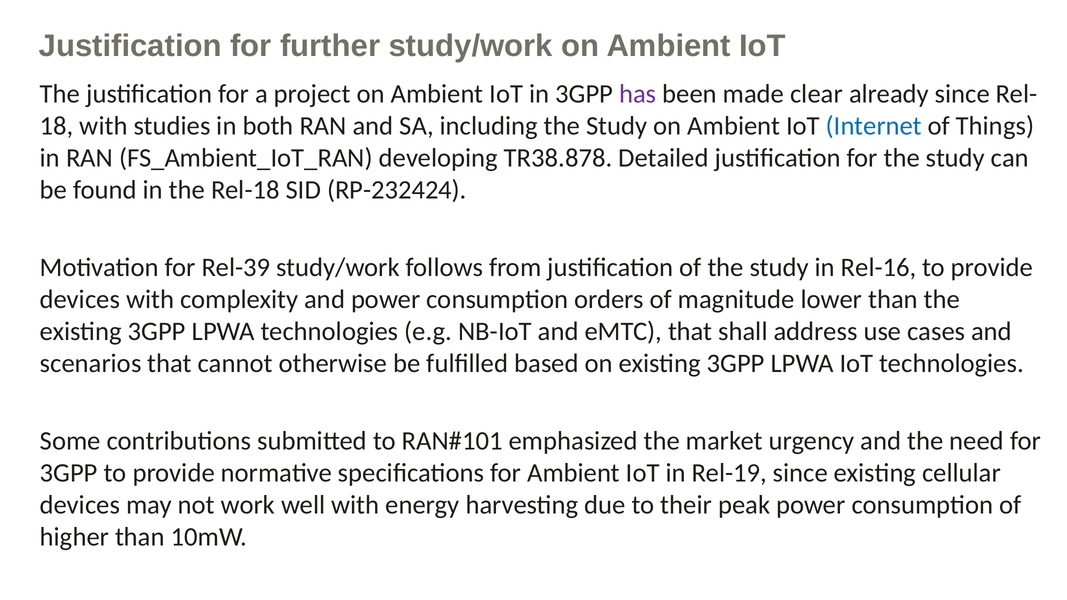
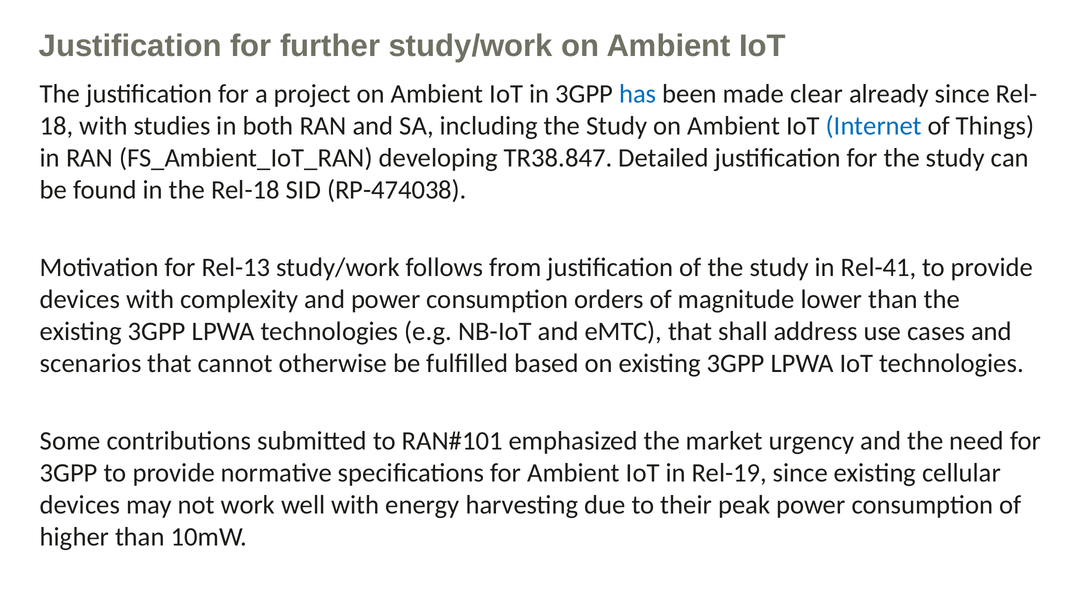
has colour: purple -> blue (638, 94)
TR38.878: TR38.878 -> TR38.847 (558, 158)
RP-232424: RP-232424 -> RP-474038 (397, 190)
Rel-39: Rel-39 -> Rel-13 (236, 267)
Rel-16: Rel-16 -> Rel-41 (879, 267)
